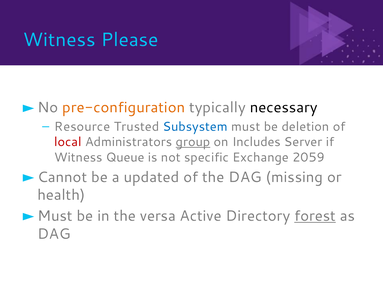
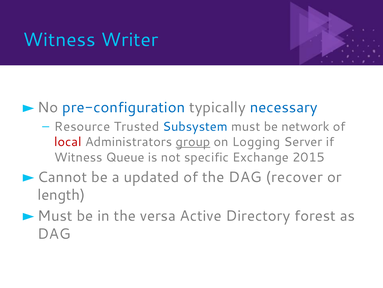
Please: Please -> Writer (130, 40)
pre-configuration colour: orange -> blue (124, 107)
necessary colour: black -> blue (284, 107)
deletion: deletion -> network (305, 126)
Includes: Includes -> Logging (256, 142)
2059: 2059 -> 2015 (309, 157)
missing: missing -> recover (294, 177)
health: health -> length (61, 195)
forest underline: present -> none (315, 215)
